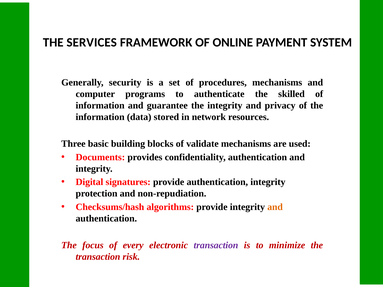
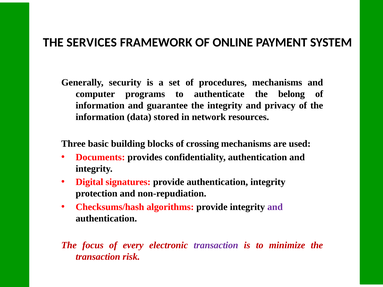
skilled: skilled -> belong (292, 94)
validate: validate -> crossing (202, 144)
and colour: orange -> purple (275, 207)
